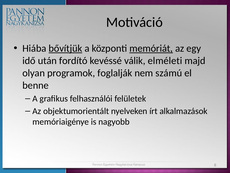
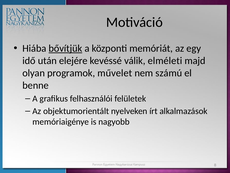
memóriát underline: present -> none (151, 48)
fordító: fordító -> elejére (73, 61)
foglalják: foglalják -> művelet (115, 73)
